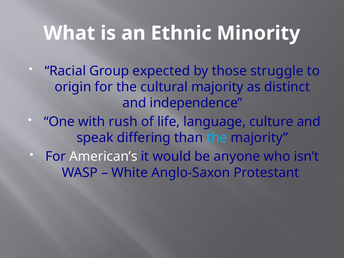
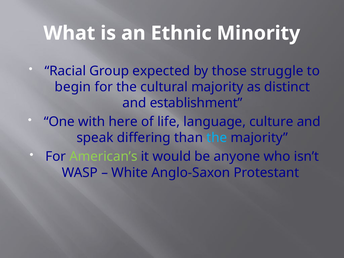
origin: origin -> begin (73, 87)
independence: independence -> establishment (196, 103)
rush: rush -> here (123, 122)
American’s colour: white -> light green (103, 157)
